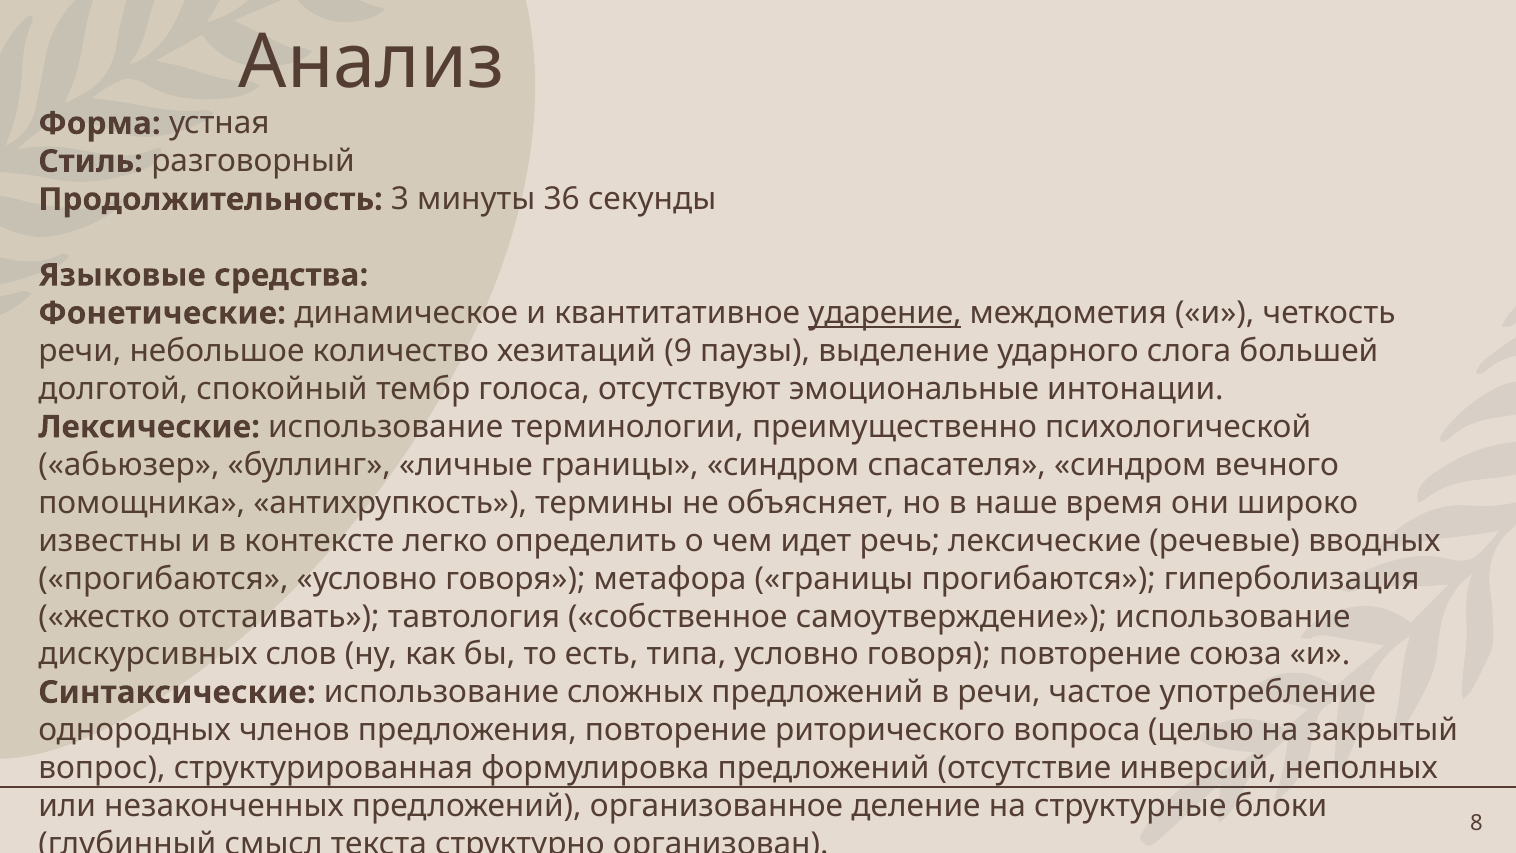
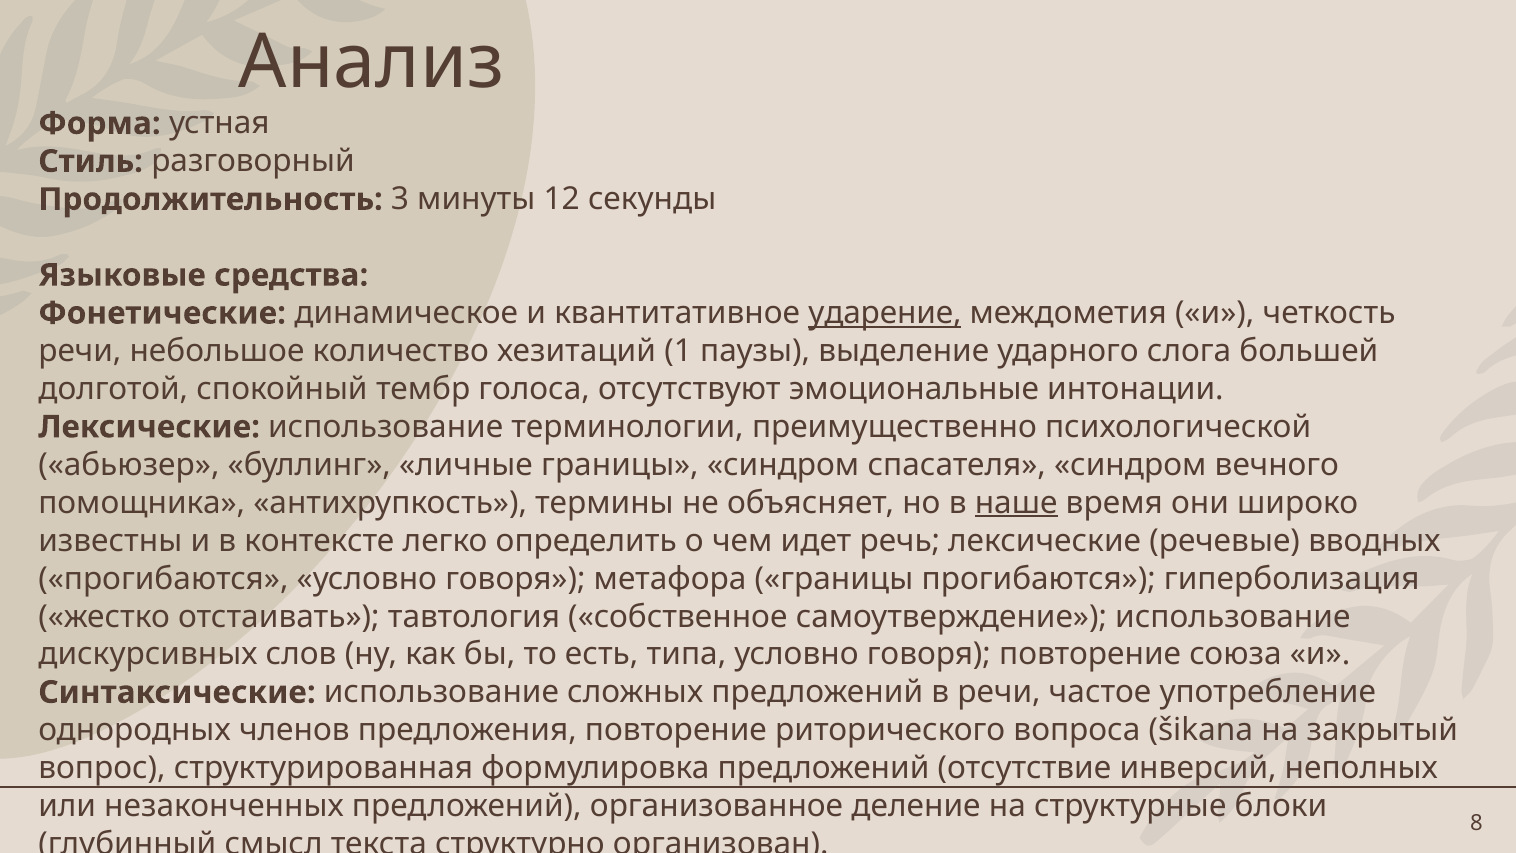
36: 36 -> 12 (562, 199)
9: 9 -> 1 (678, 351)
наше underline: none -> present (1016, 503)
целью: целью -> šikana (1201, 730)
